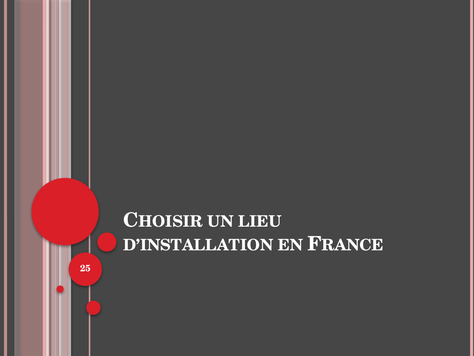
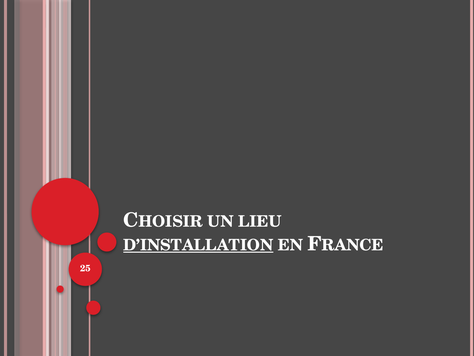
D’INSTALLATION underline: none -> present (198, 245)
